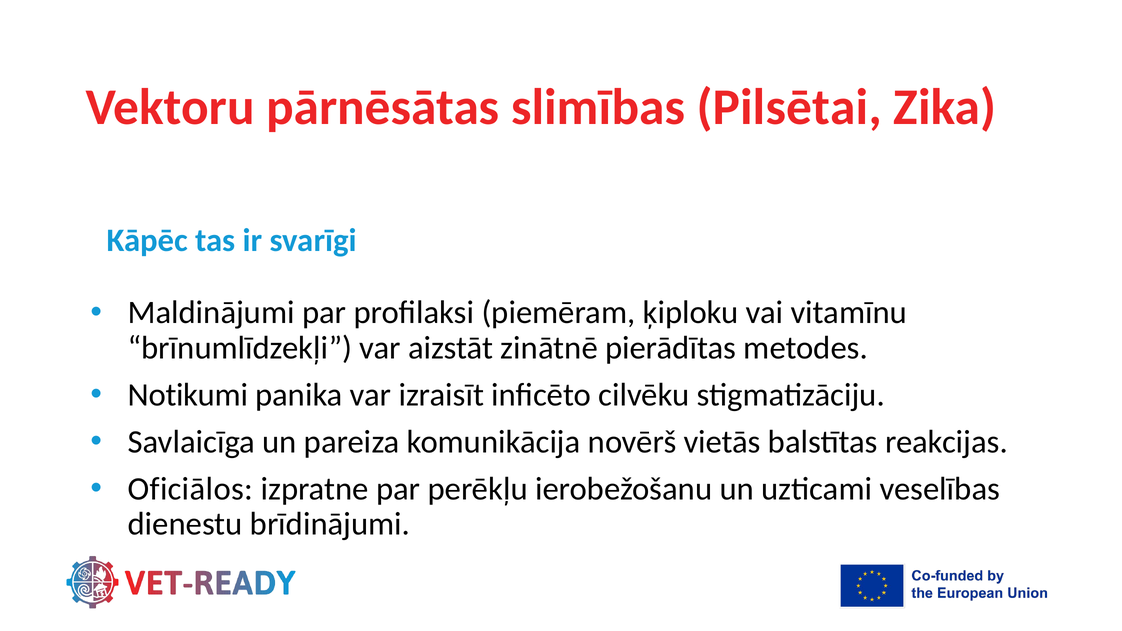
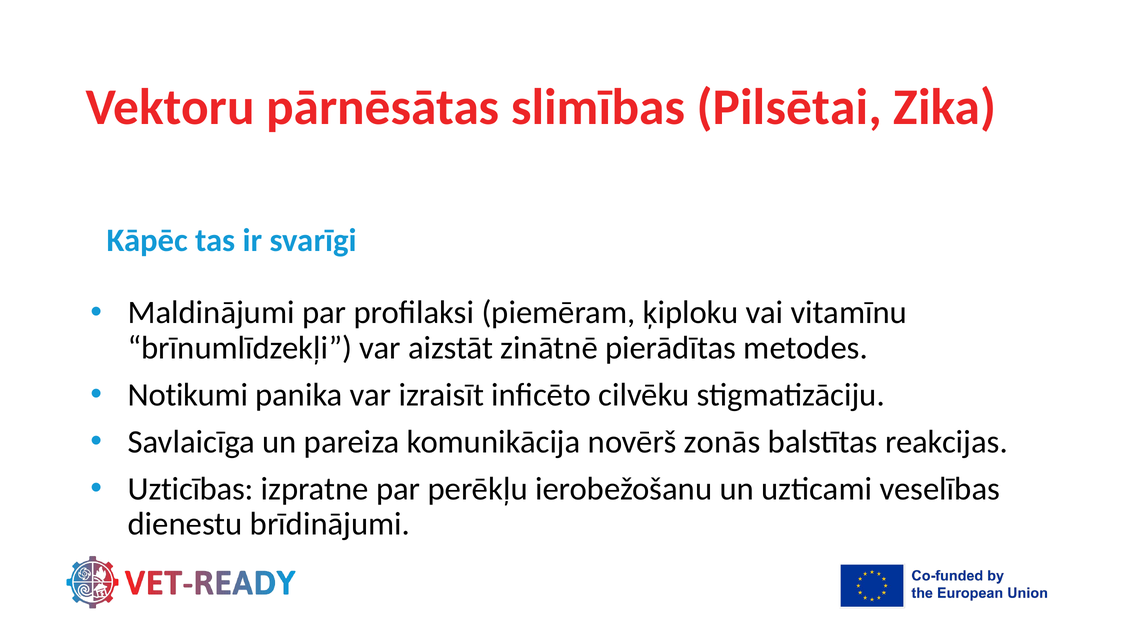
vietās: vietās -> zonās (722, 442)
Oficiālos: Oficiālos -> Uzticības (191, 489)
